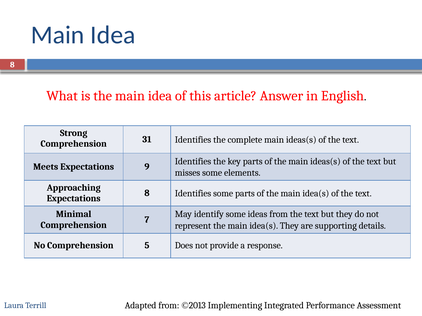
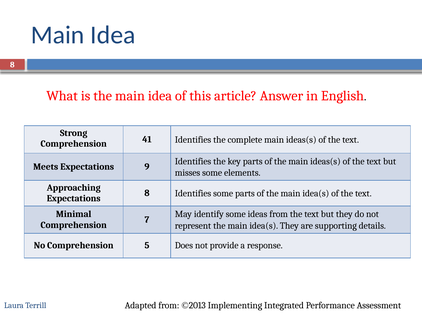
31: 31 -> 41 (147, 140)
